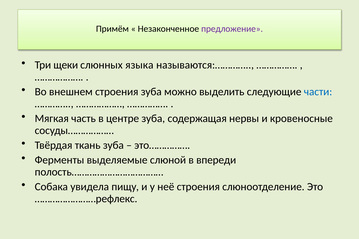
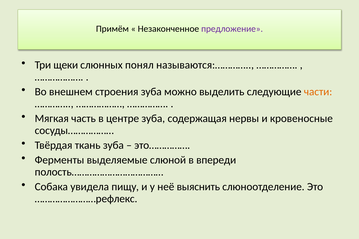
языка: языка -> понял (139, 65)
части colour: blue -> orange (318, 92)
неё строения: строения -> выяснить (198, 187)
